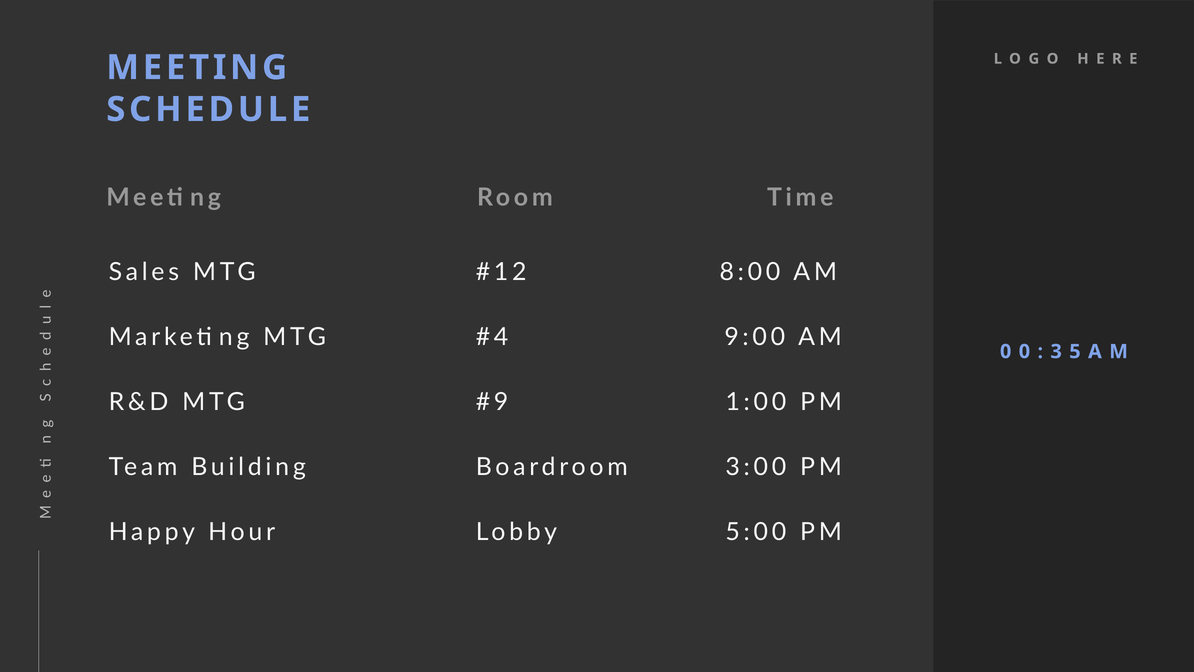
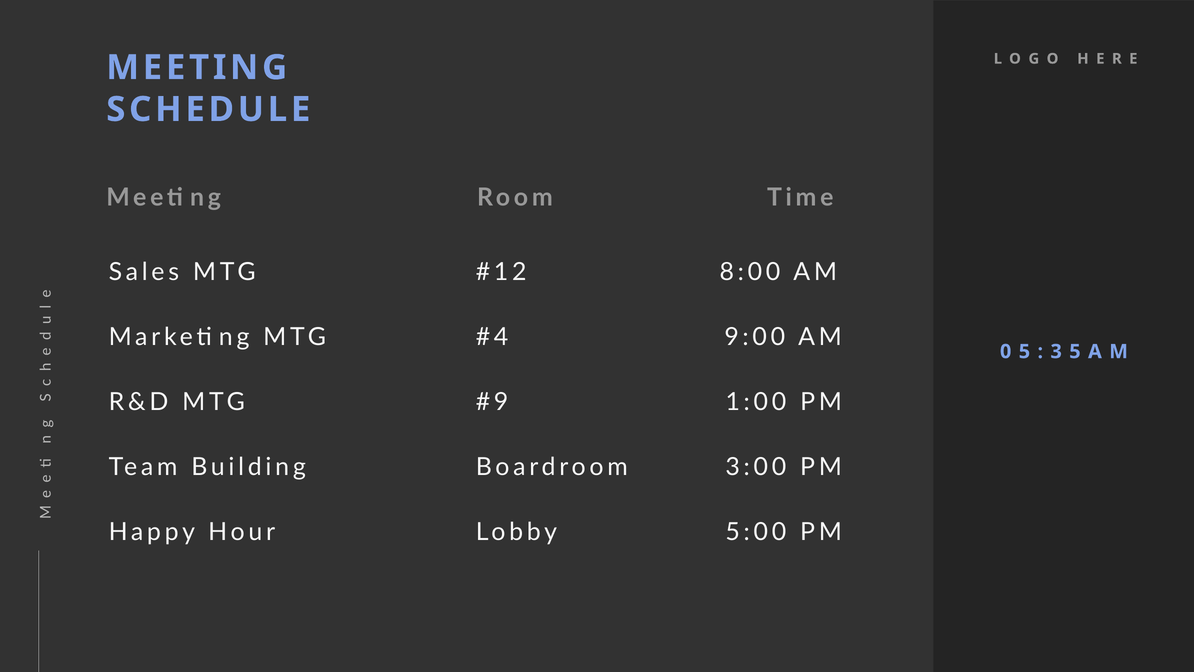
0: 0 -> 5 (1024, 351)
